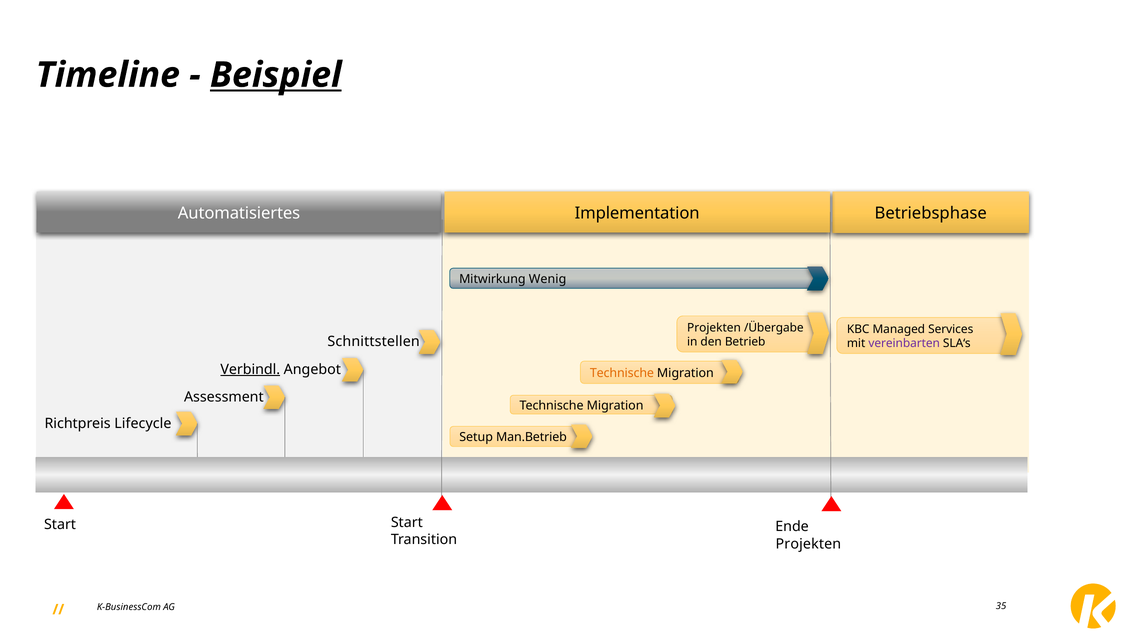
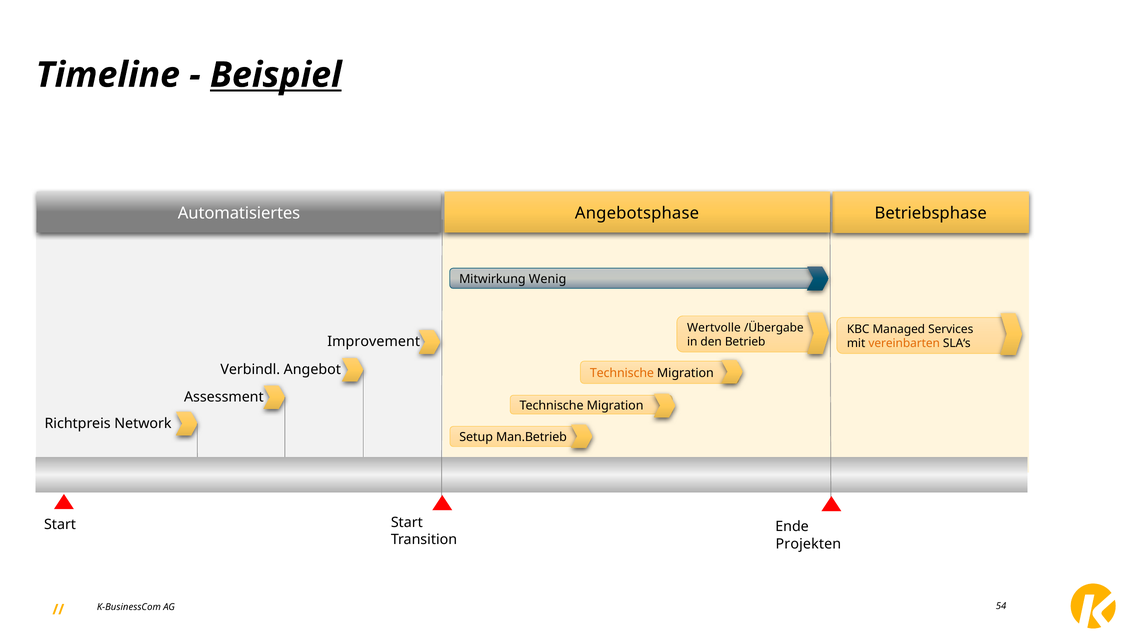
Implementation: Implementation -> Angebotsphase (637, 213)
Projekten: Projekten -> Wertvolle (714, 328)
Schnittstellen: Schnittstellen -> Improvement (374, 342)
vereinbarten colour: purple -> orange (904, 343)
Verbindl underline: present -> none (250, 369)
Lifecycle: Lifecycle -> Network (143, 423)
35: 35 -> 54 (1001, 606)
